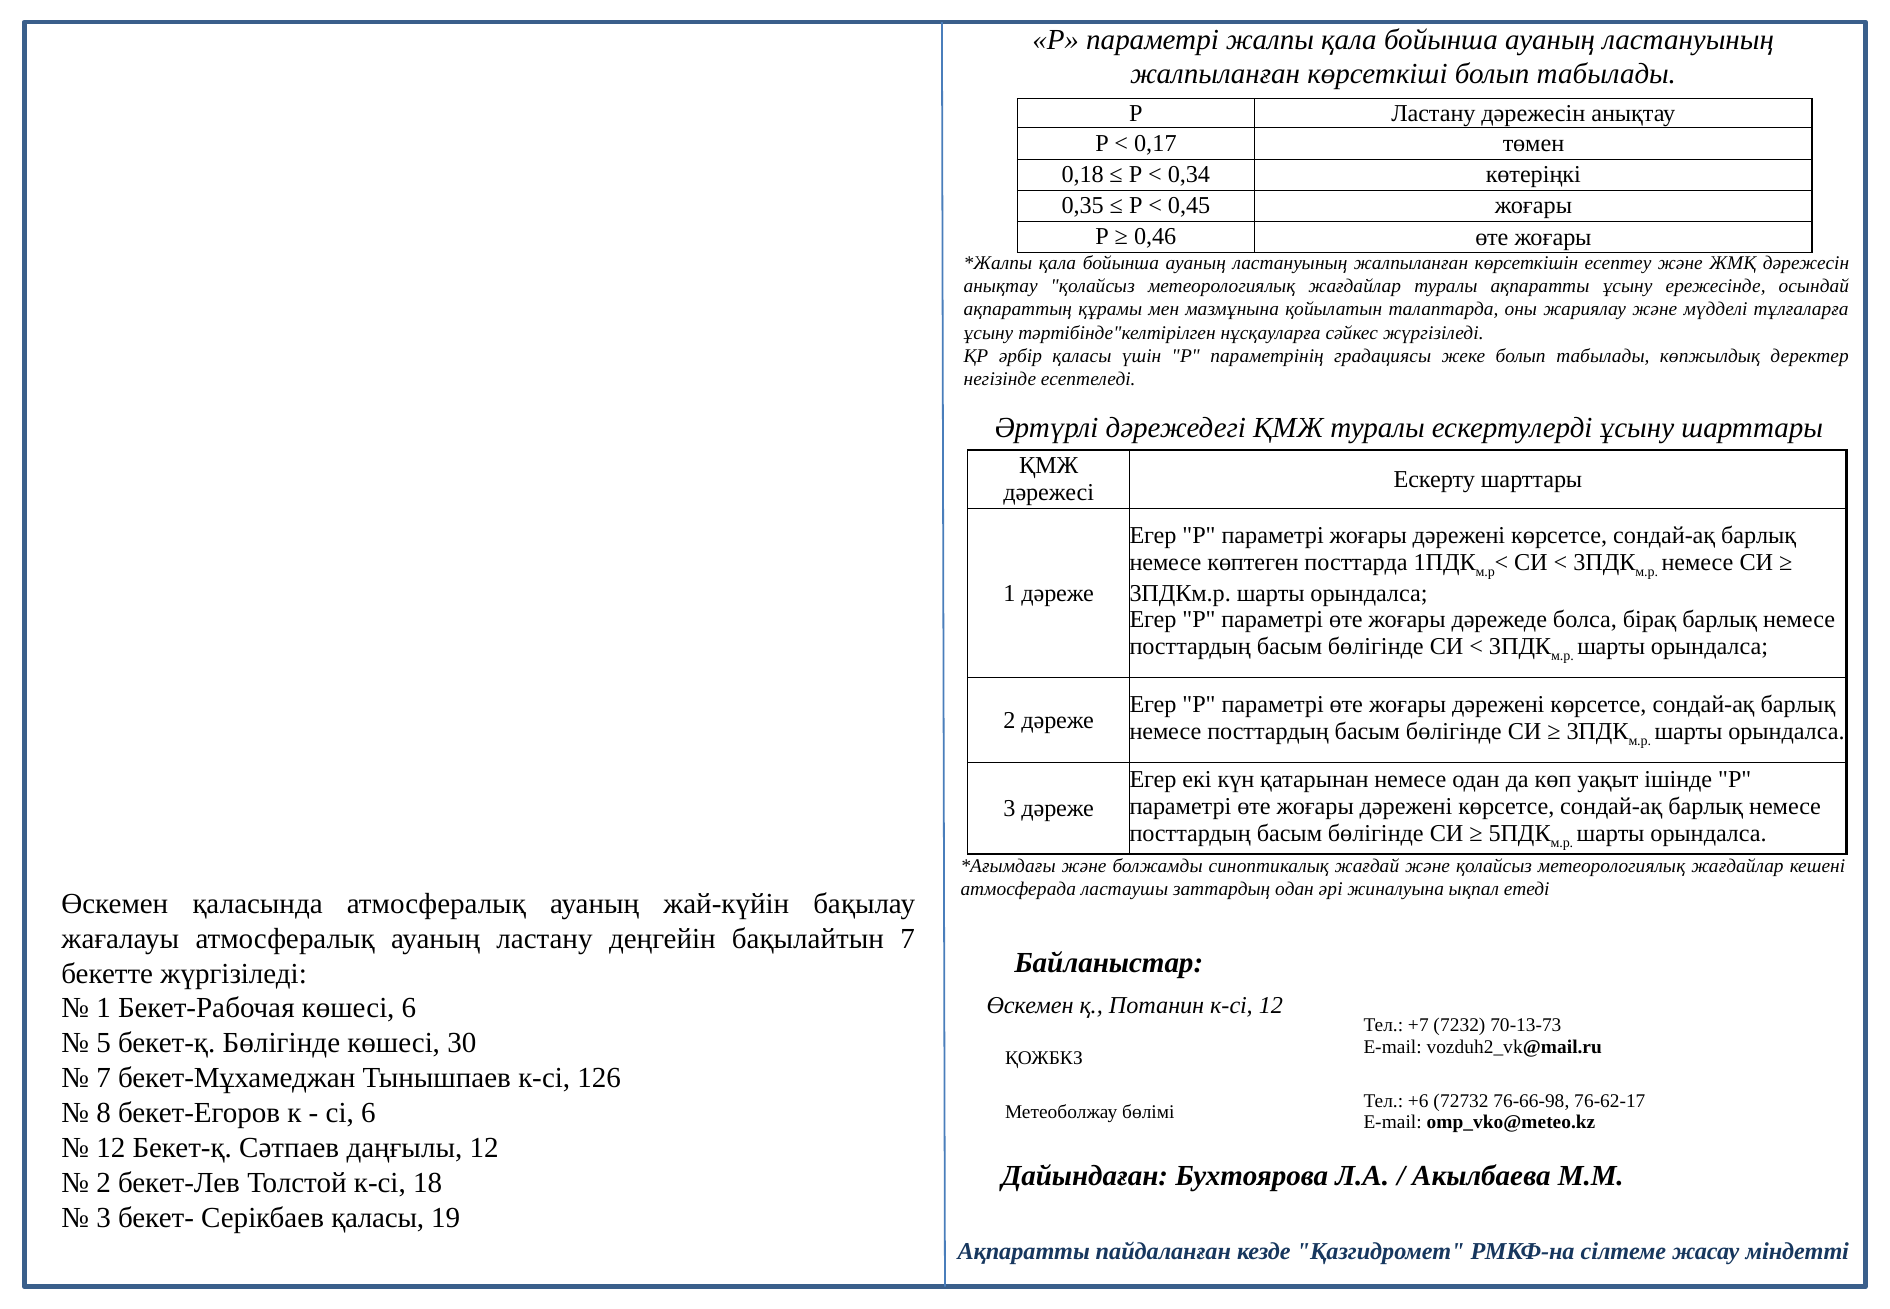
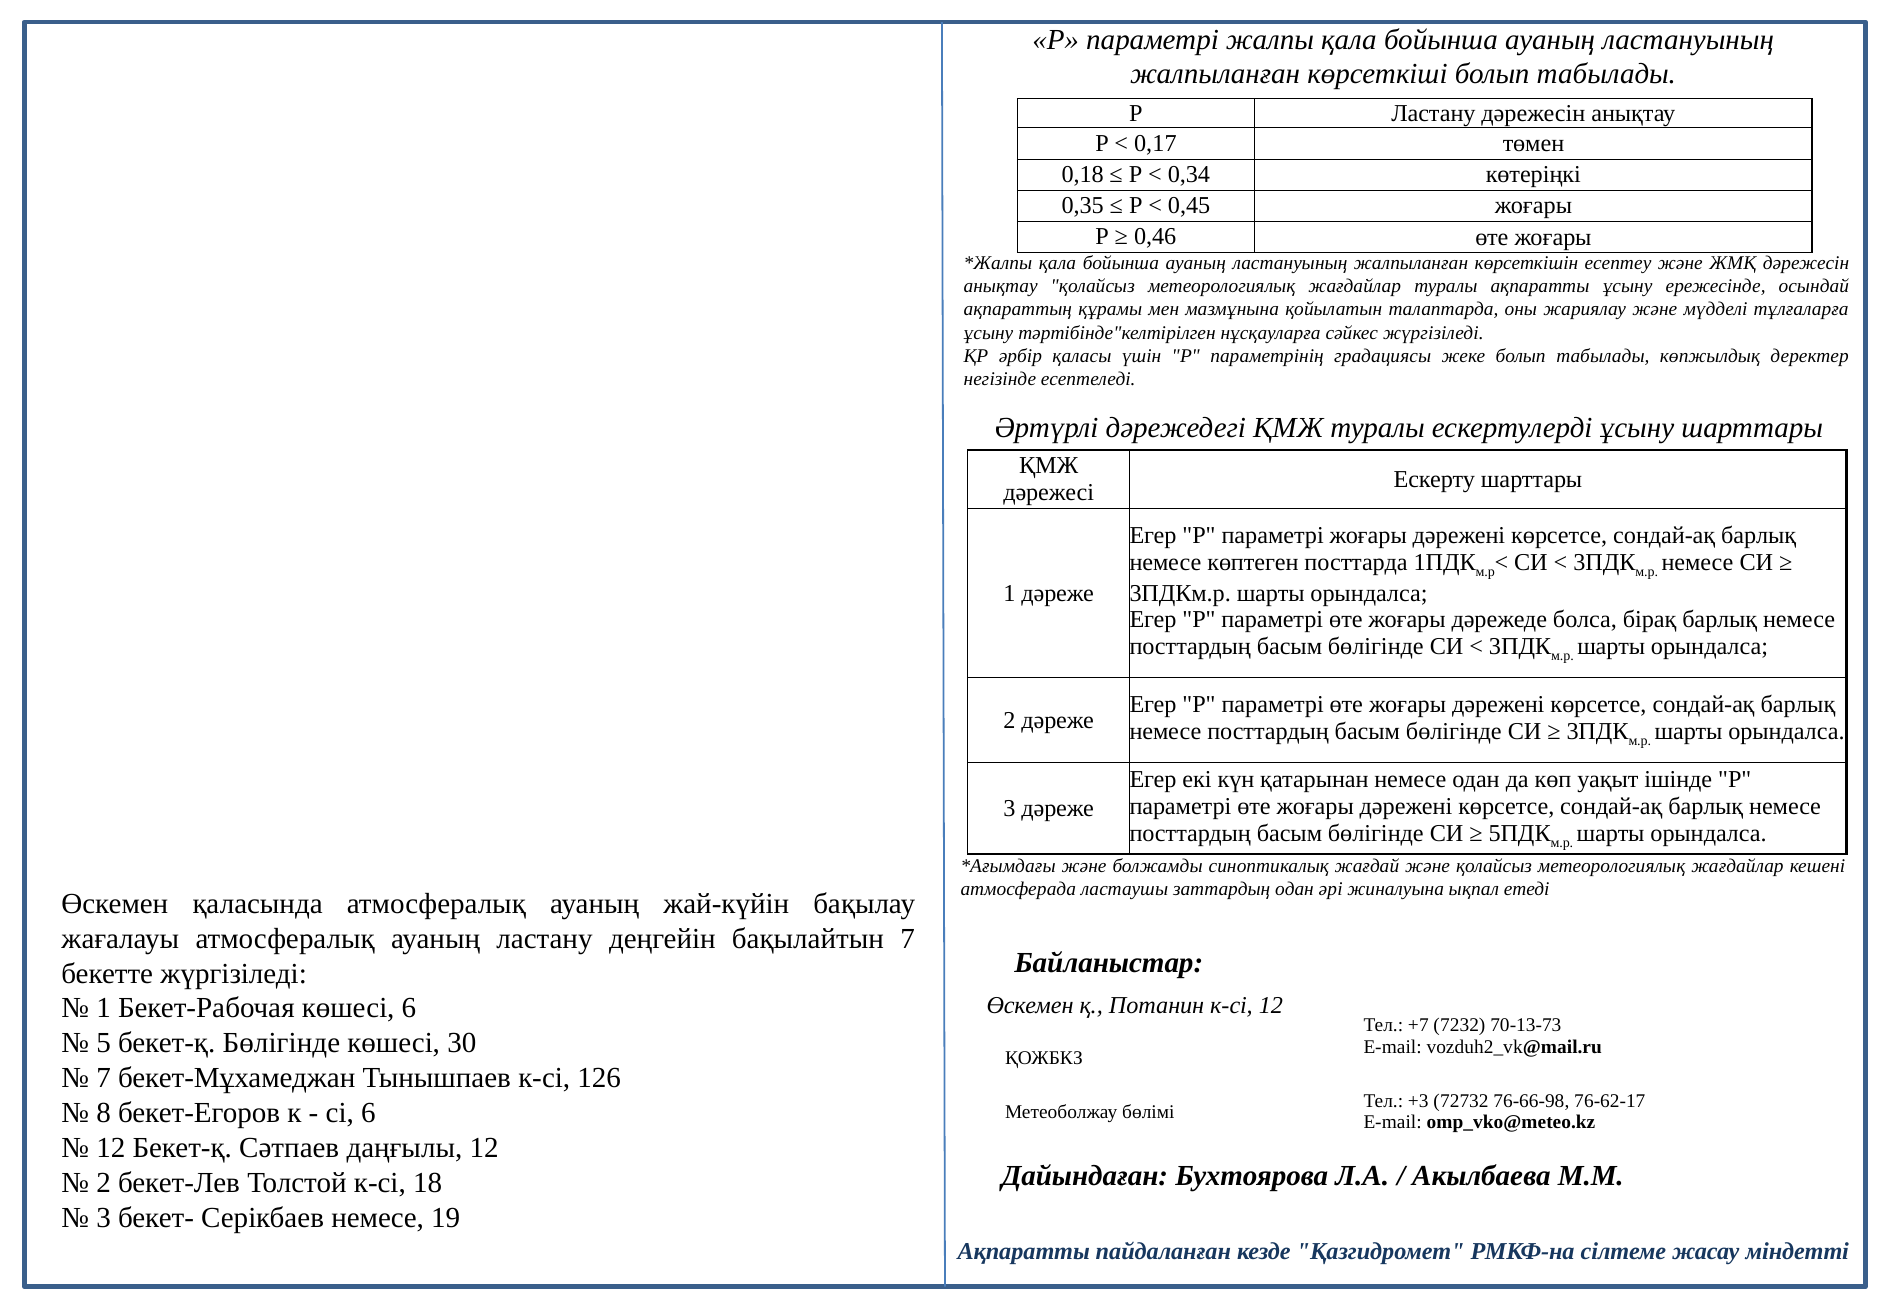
+6: +6 -> +3 (1418, 1101)
Серікбаев қаласы: қаласы -> немесе (378, 1217)
